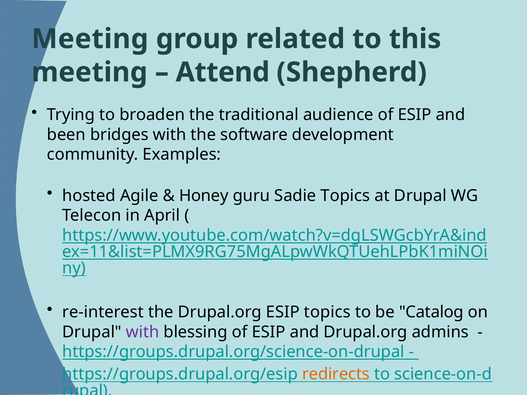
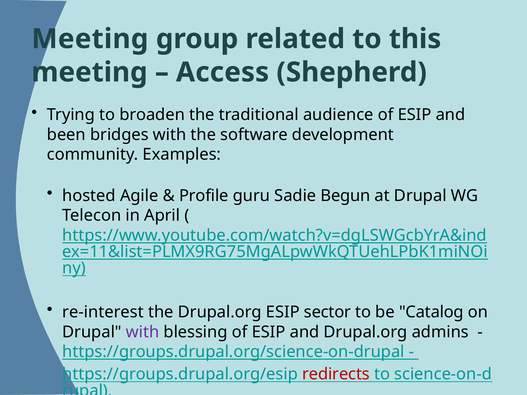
Attend: Attend -> Access (222, 72)
Honey: Honey -> Profile (204, 196)
Sadie Topics: Topics -> Begun (345, 196)
ESIP topics: topics -> sector (327, 312)
redirects colour: orange -> red (336, 374)
